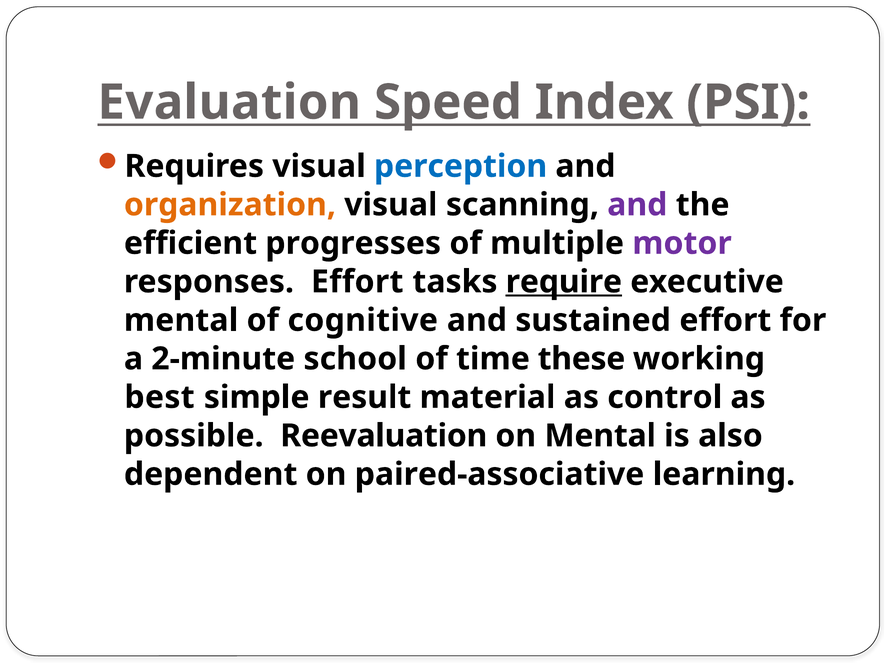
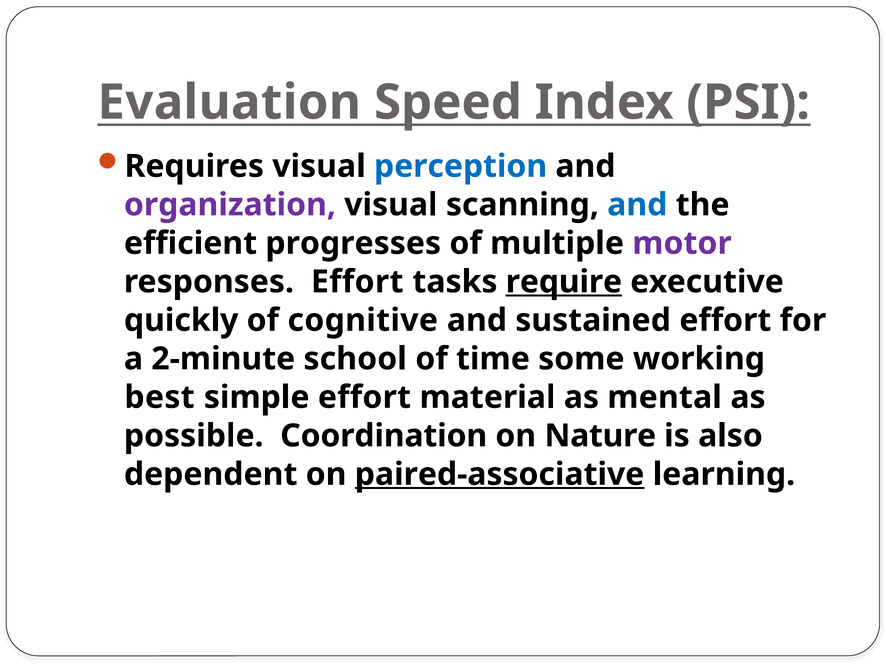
organization colour: orange -> purple (230, 205)
and colour: purple -> blue (637, 205)
mental: mental -> quickly (181, 320)
these: these -> some (581, 359)
simple result: result -> effort (364, 397)
control: control -> mental (665, 397)
Reevaluation: Reevaluation -> Coordination (384, 435)
on Mental: Mental -> Nature (600, 435)
paired-associative underline: none -> present (500, 474)
